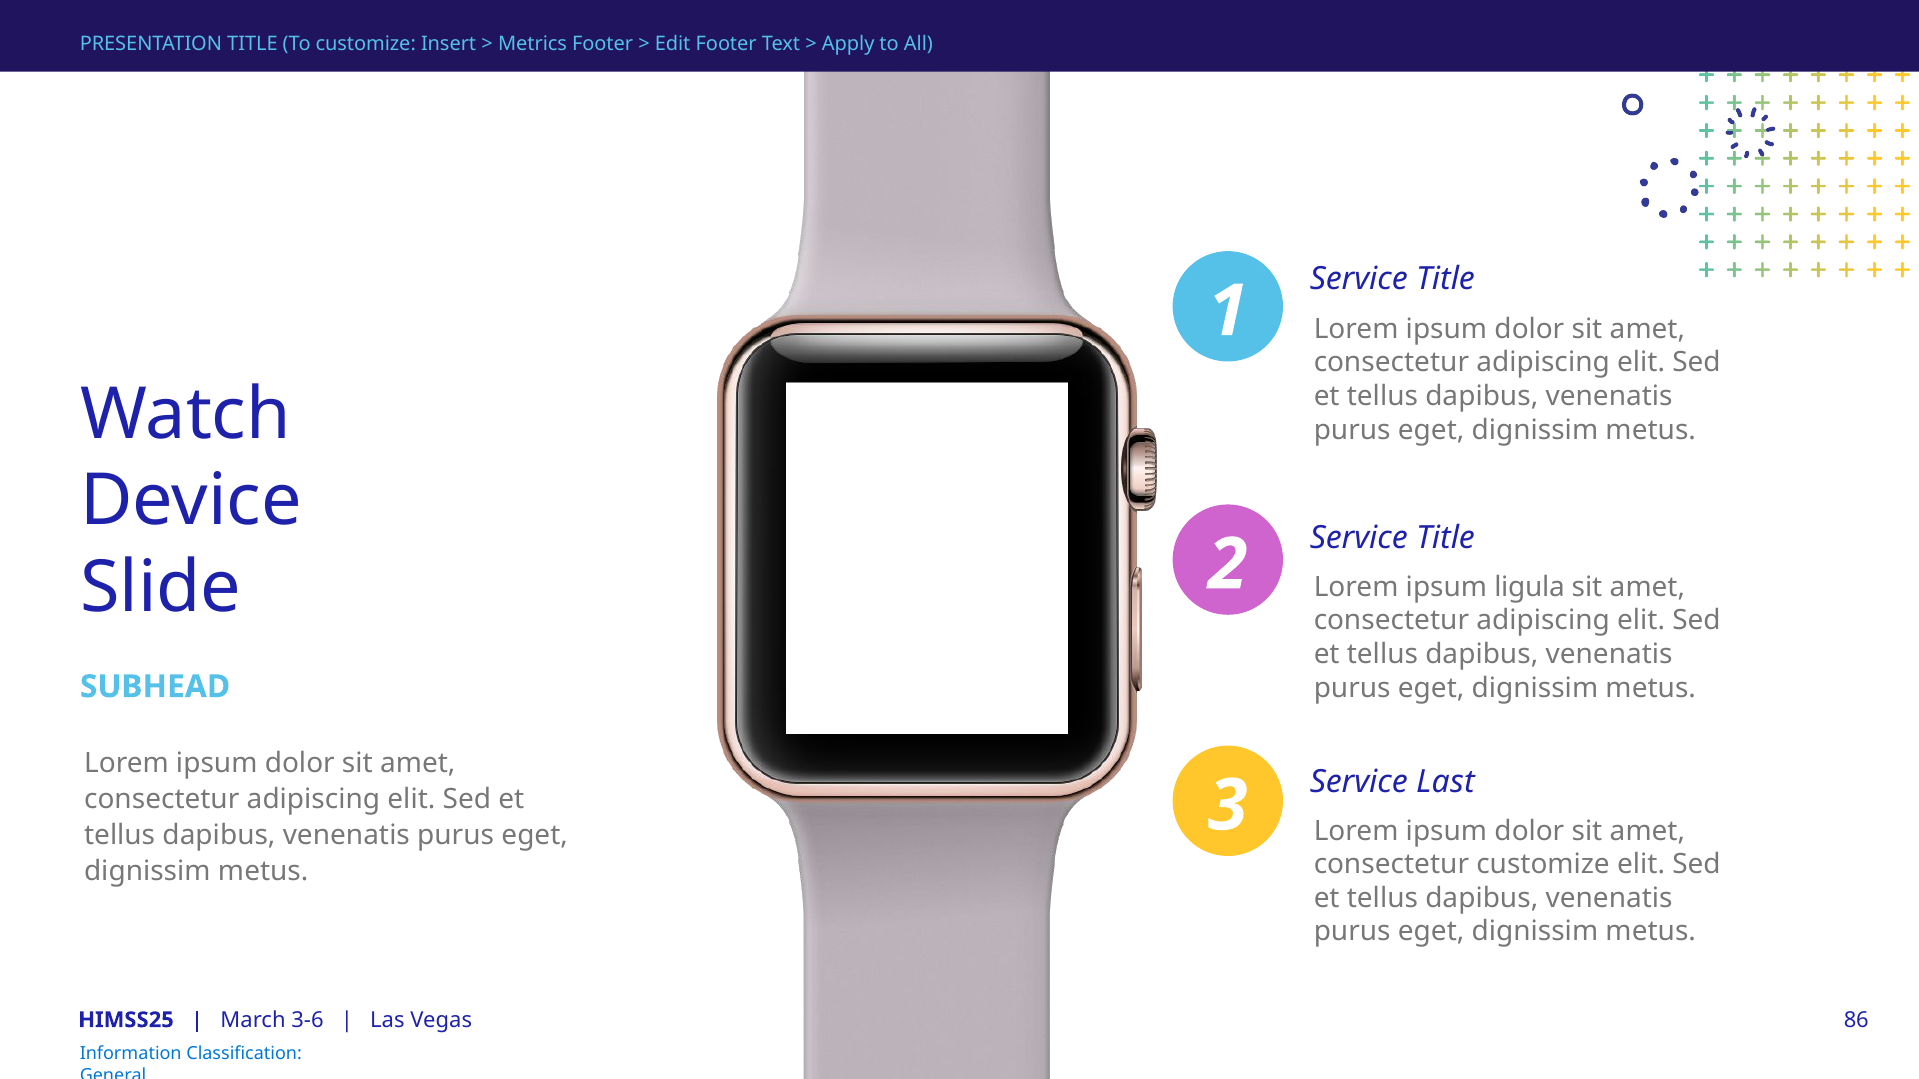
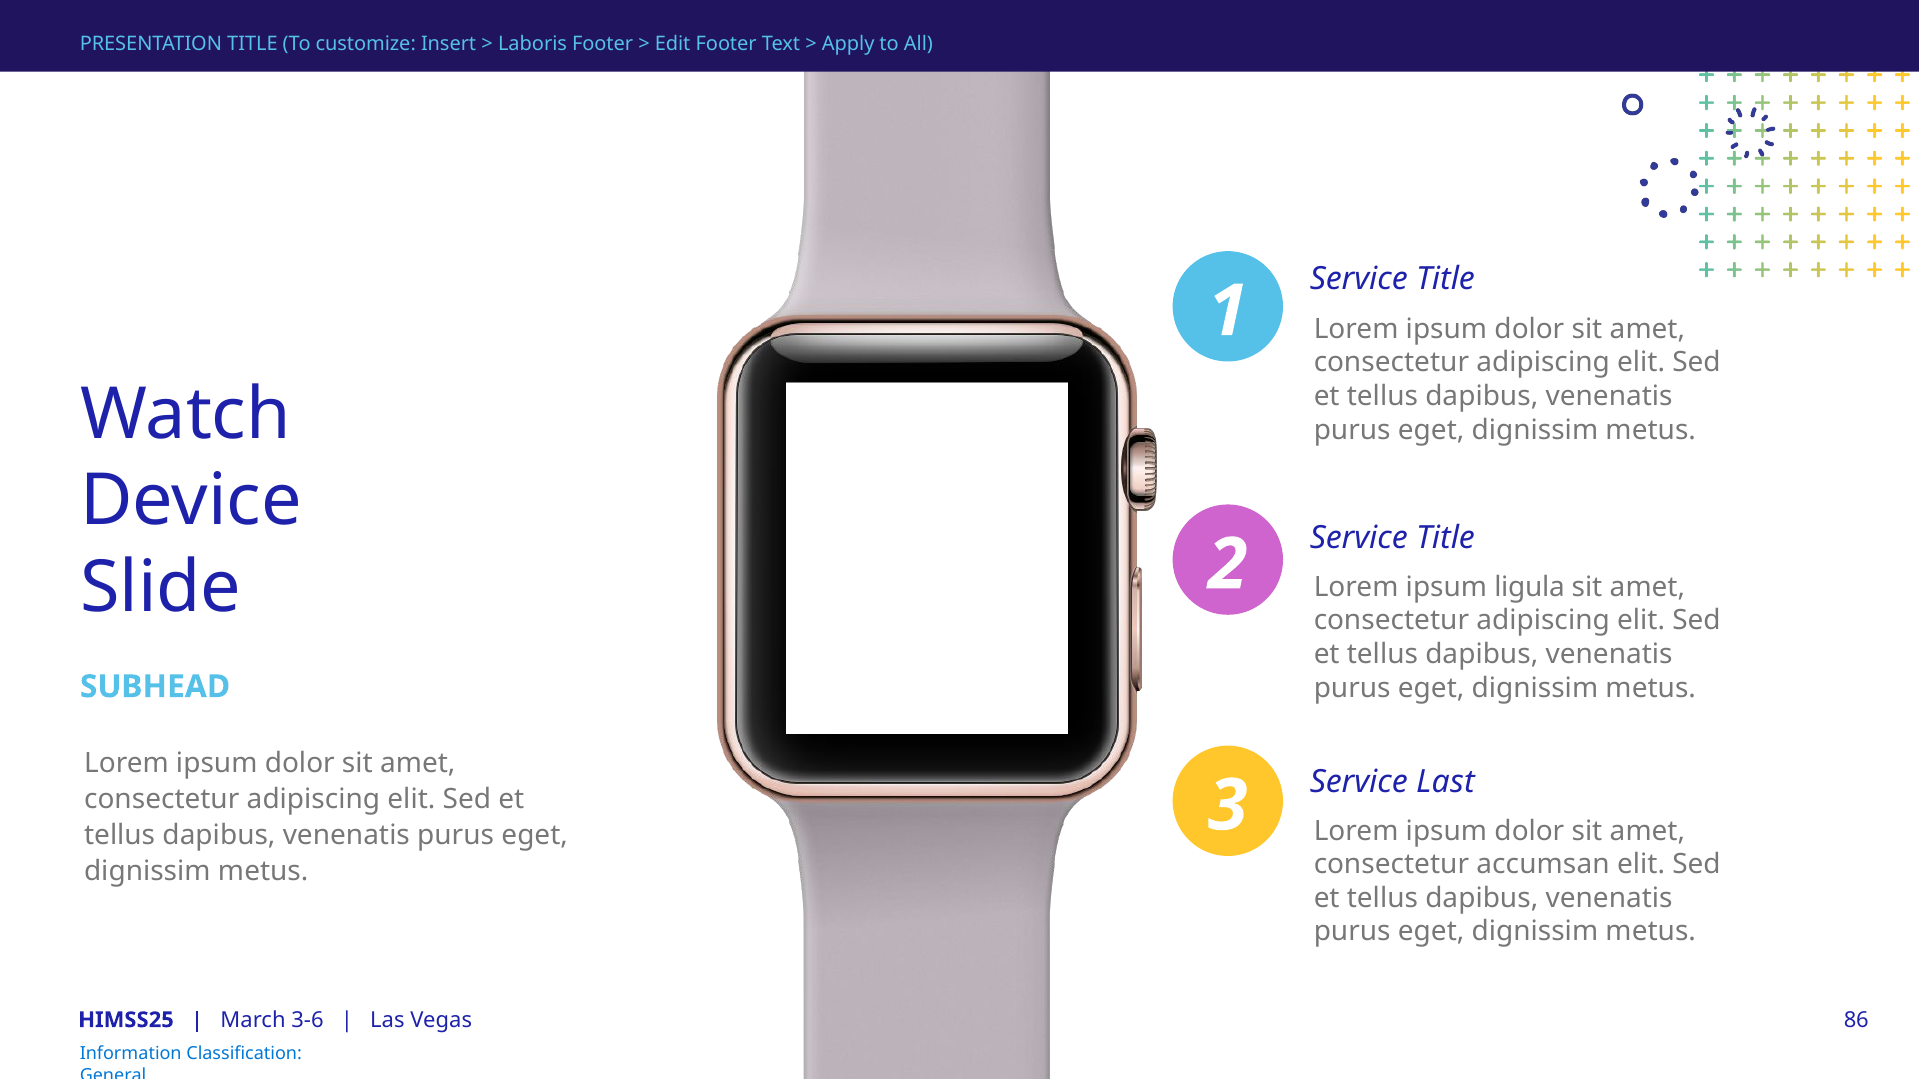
Metrics: Metrics -> Laboris (533, 44)
consectetur customize: customize -> accumsan (1543, 865)
